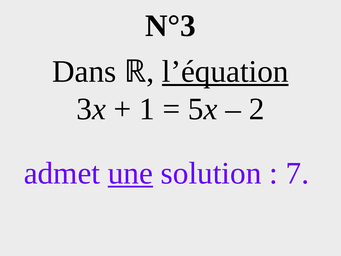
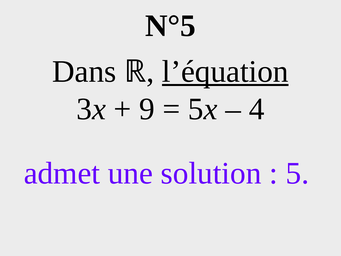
N°3: N°3 -> N°5 (170, 26)
1: 1 -> 9 (147, 109)
2: 2 -> 4 (257, 109)
une underline: present -> none (130, 173)
7: 7 -> 5 (297, 173)
